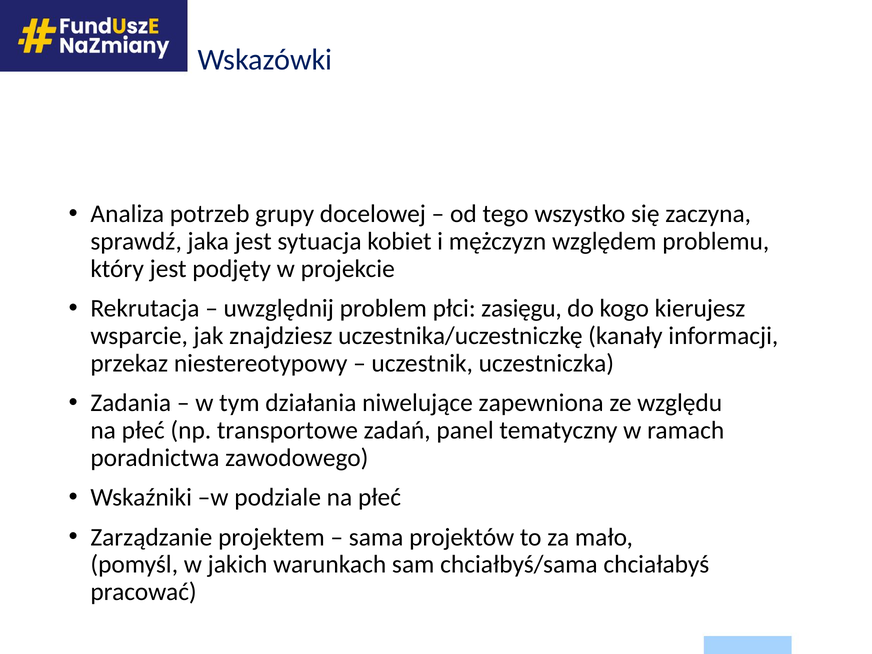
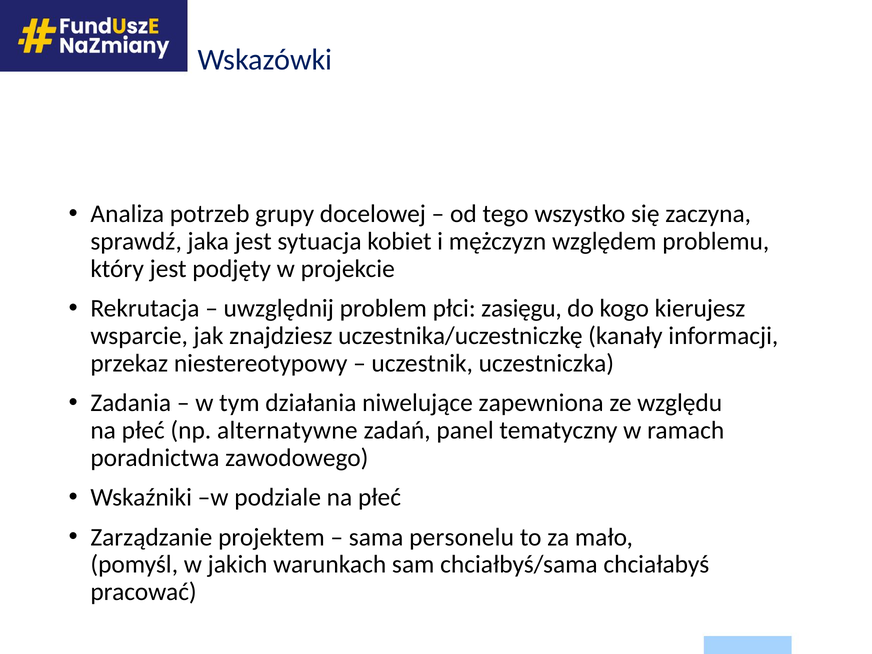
transportowe: transportowe -> alternatywne (287, 430)
projektów: projektów -> personelu (462, 537)
